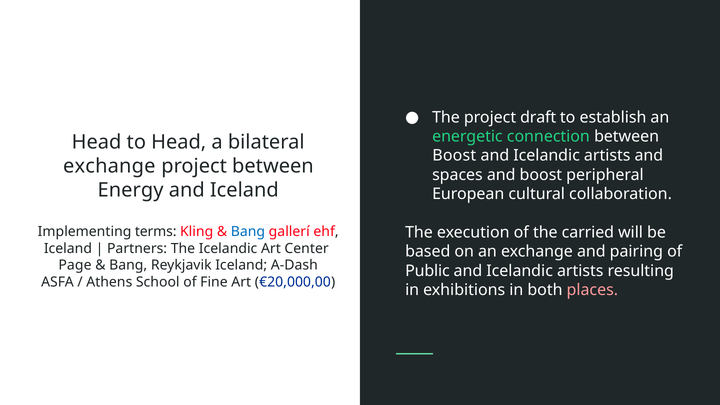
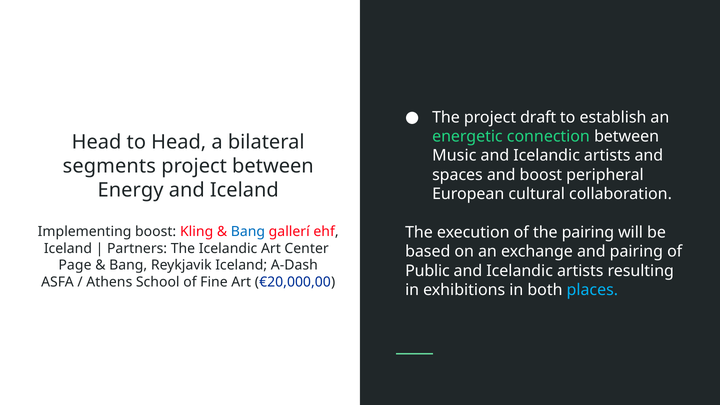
Boost: Boost -> Music (454, 156)
exchange: exchange -> segments (109, 166)
Implementing terms: terms -> boost (156, 232)
the carried: carried -> pairing (588, 232)
places colour: pink -> light blue (592, 290)
